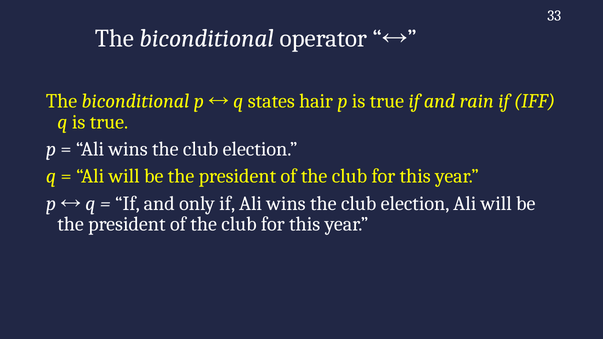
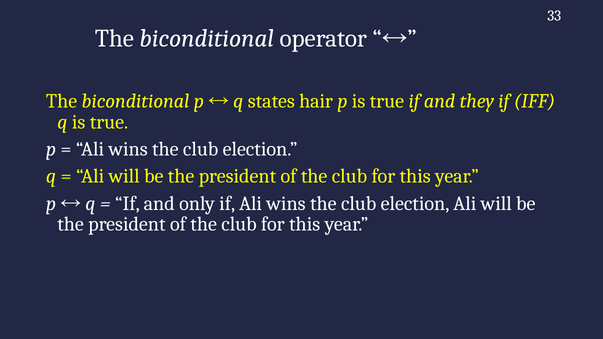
rain: rain -> they (477, 101)
